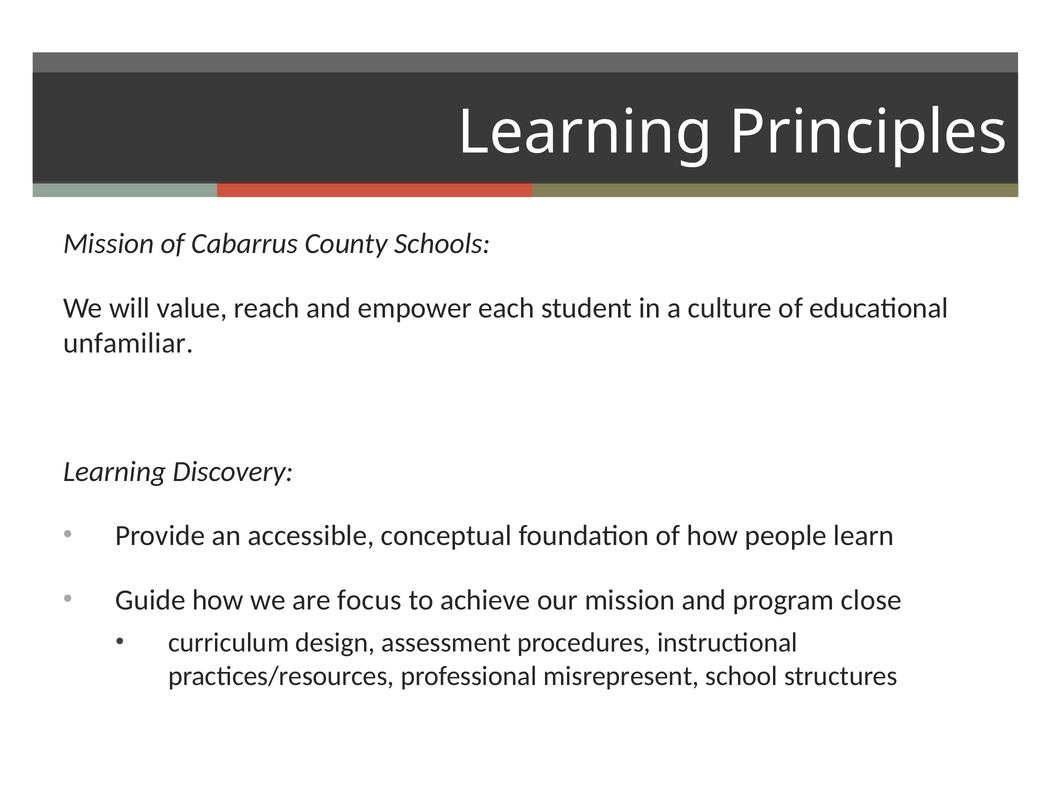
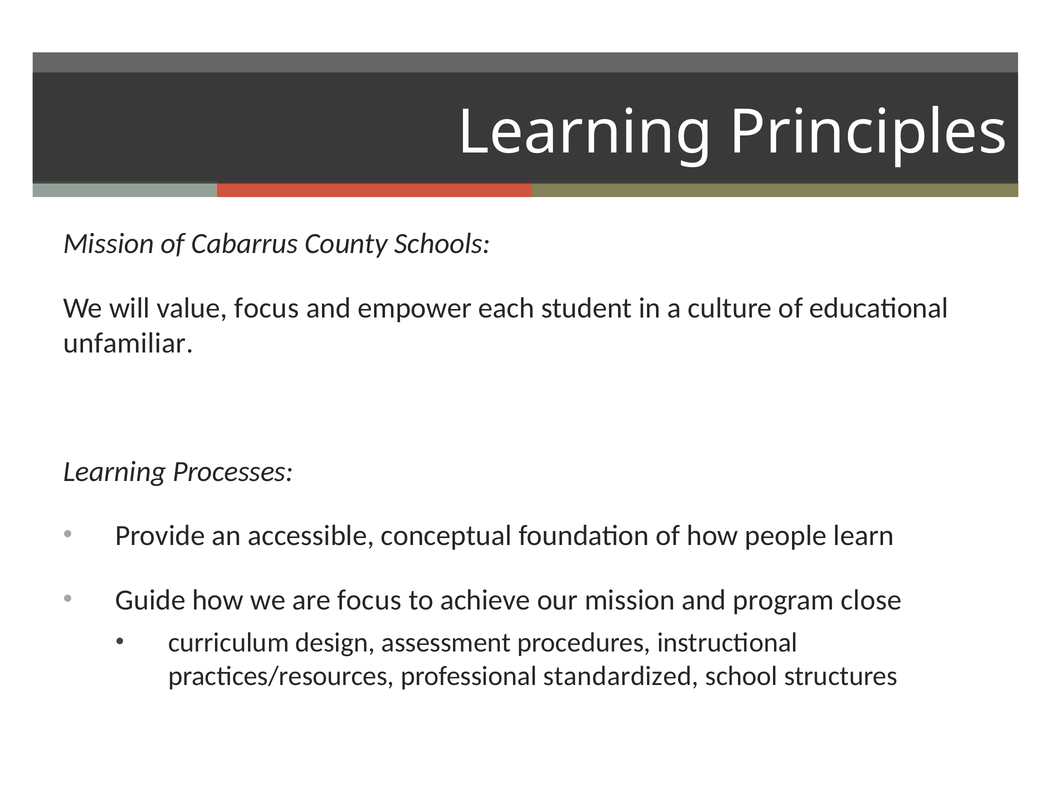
value reach: reach -> focus (267, 308)
Discovery: Discovery -> Processes (233, 472)
misrepresent: misrepresent -> standardized (621, 676)
